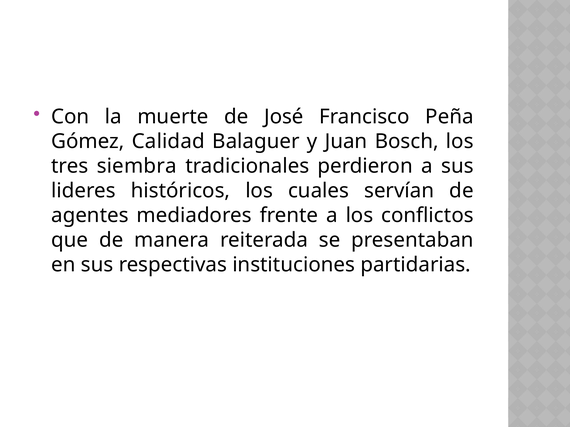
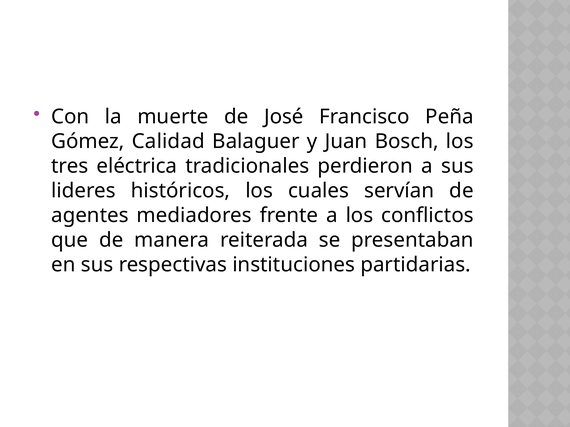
siembra: siembra -> eléctrica (137, 166)
